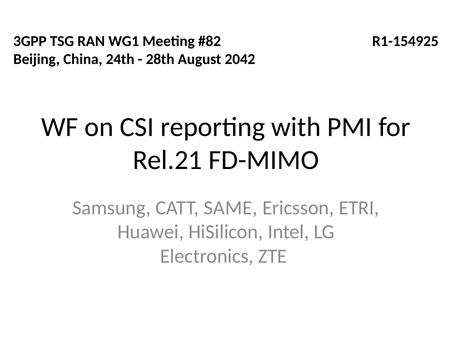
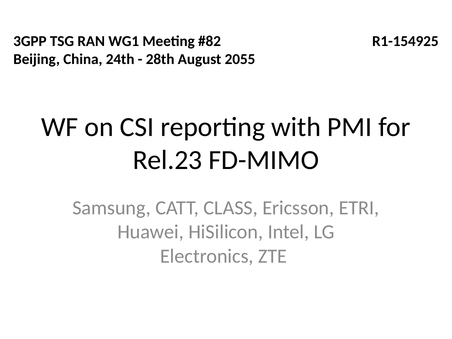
2042: 2042 -> 2055 (240, 59)
Rel.21: Rel.21 -> Rel.23 (167, 160)
SAME: SAME -> CLASS (231, 208)
